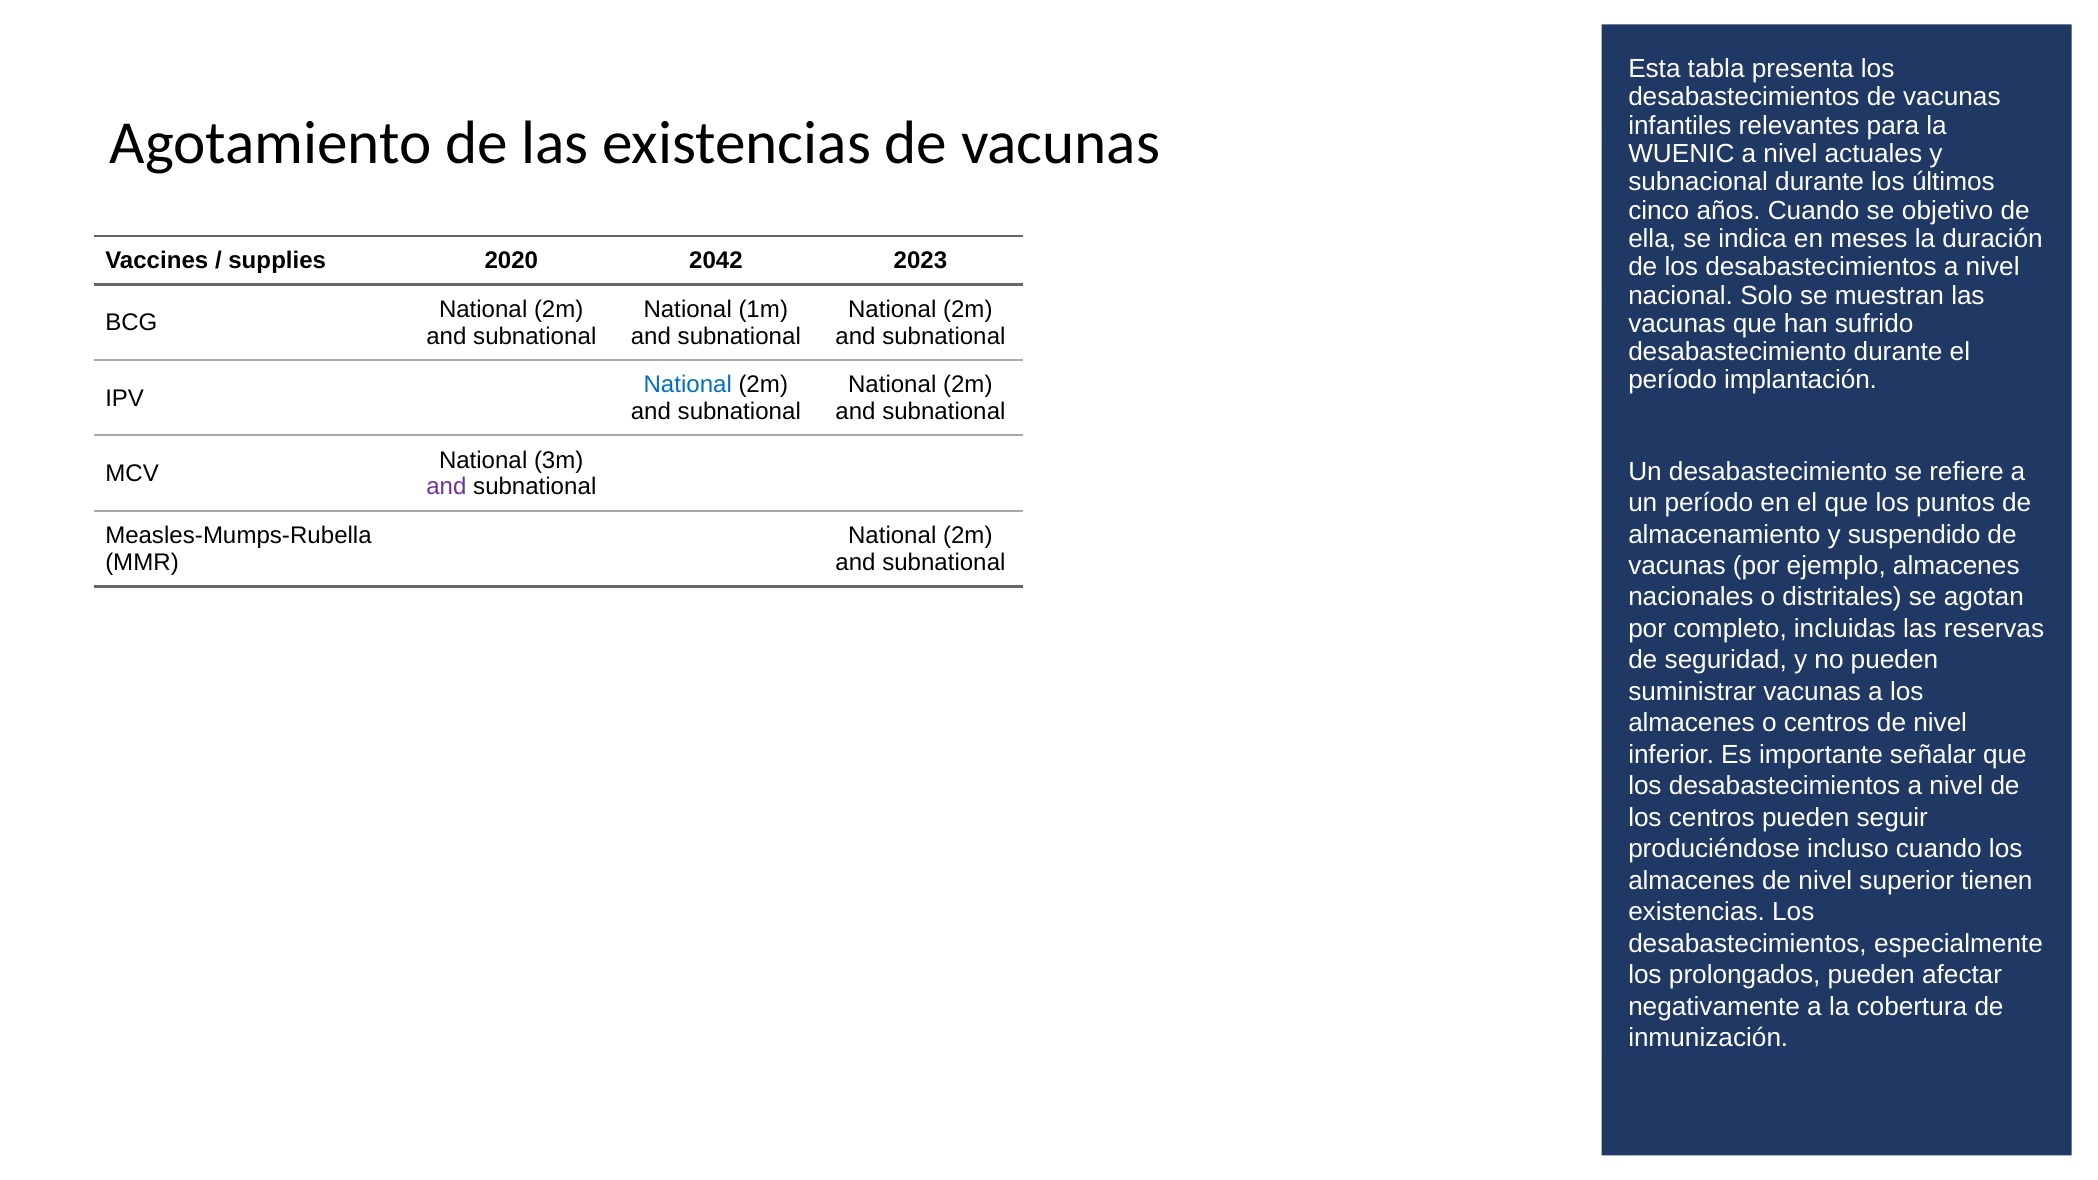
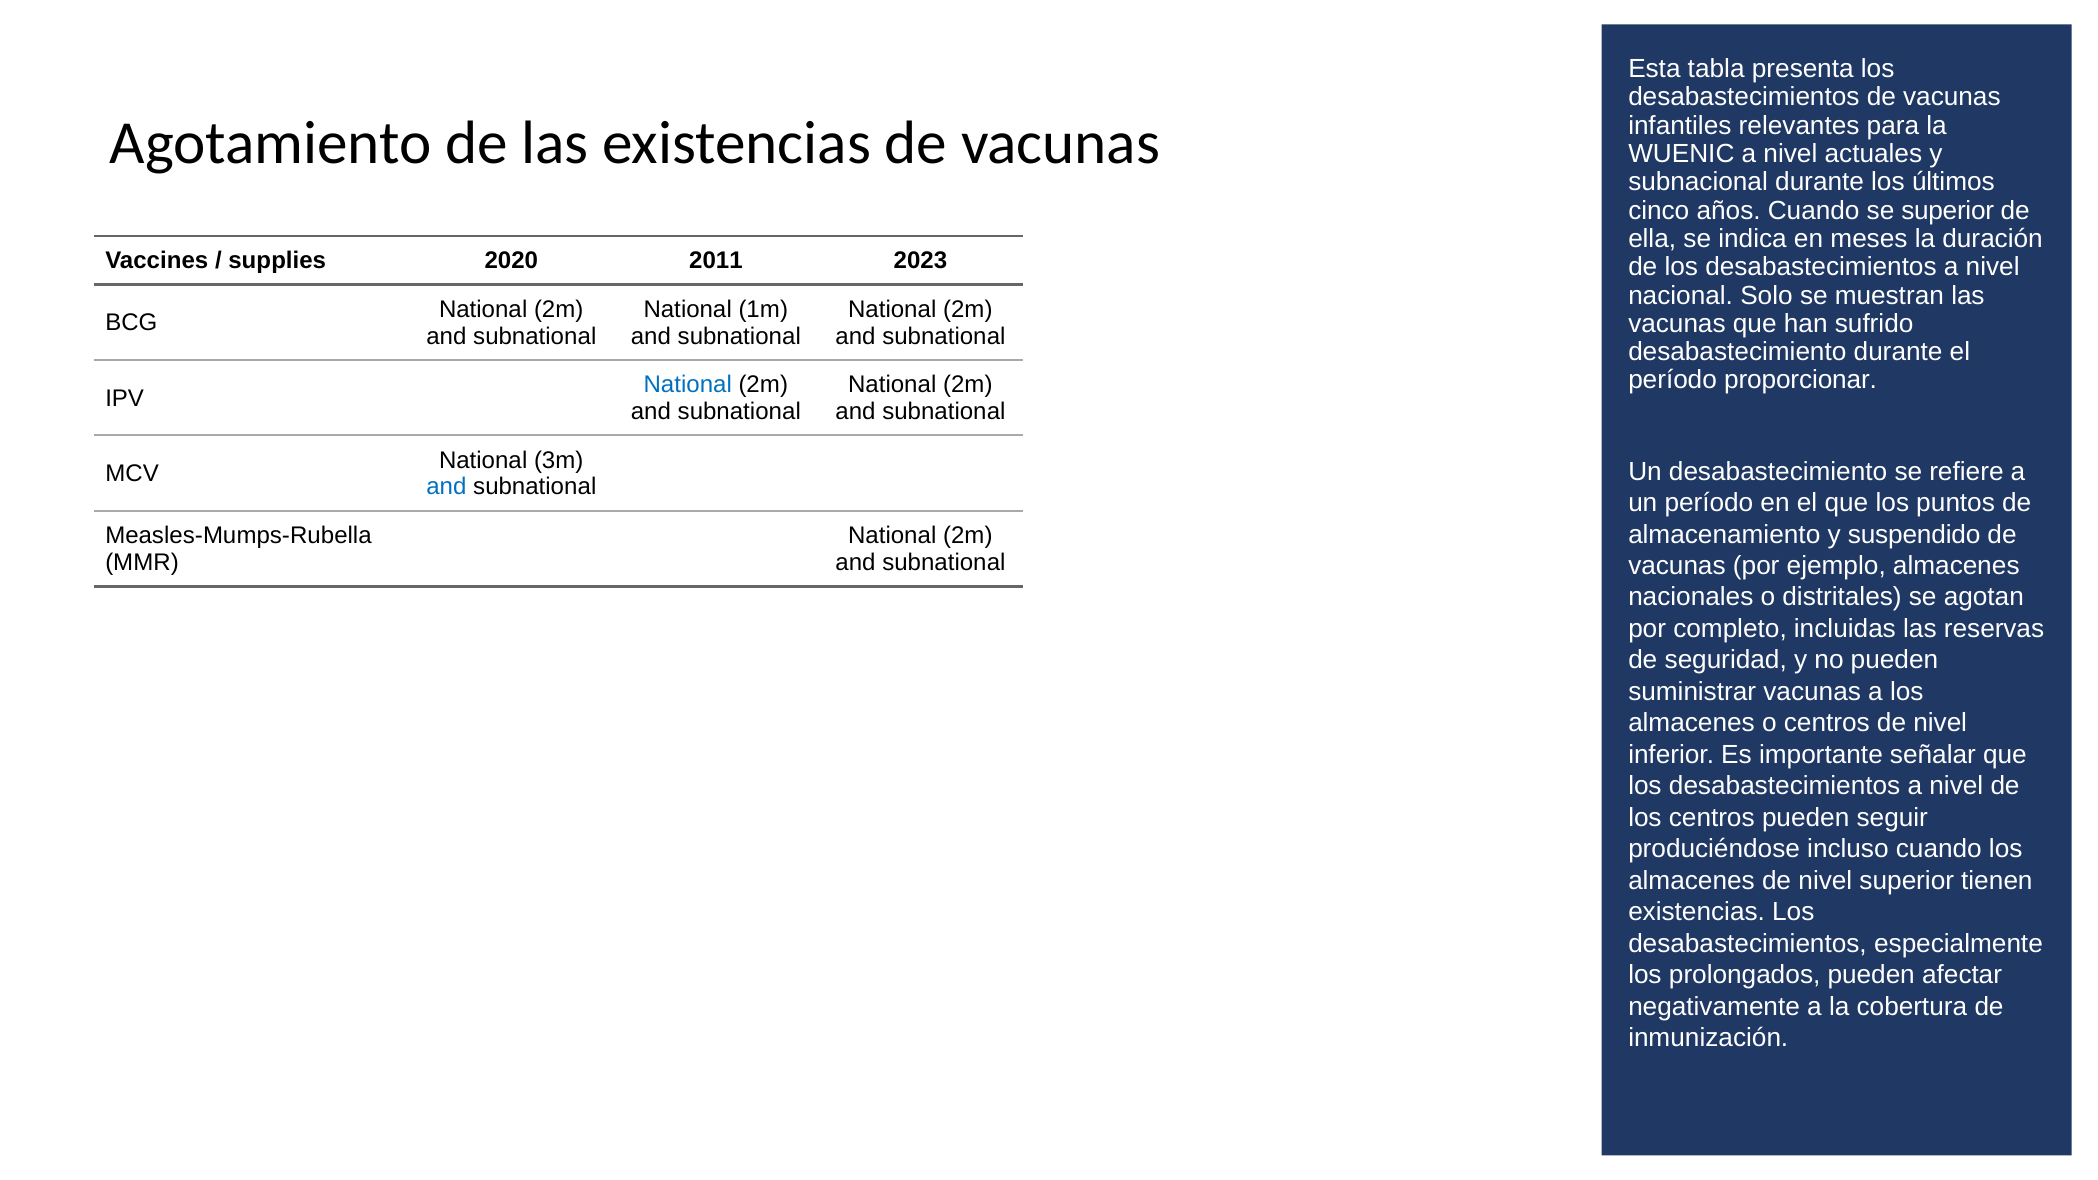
se objetivo: objetivo -> superior (1948, 211)
2042: 2042 -> 2011 (716, 261)
implantación: implantación -> proporcionar (1801, 380)
and colour: purple -> blue (446, 487)
